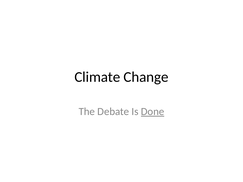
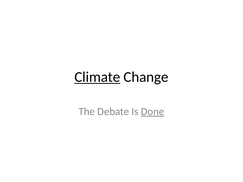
Climate underline: none -> present (97, 77)
